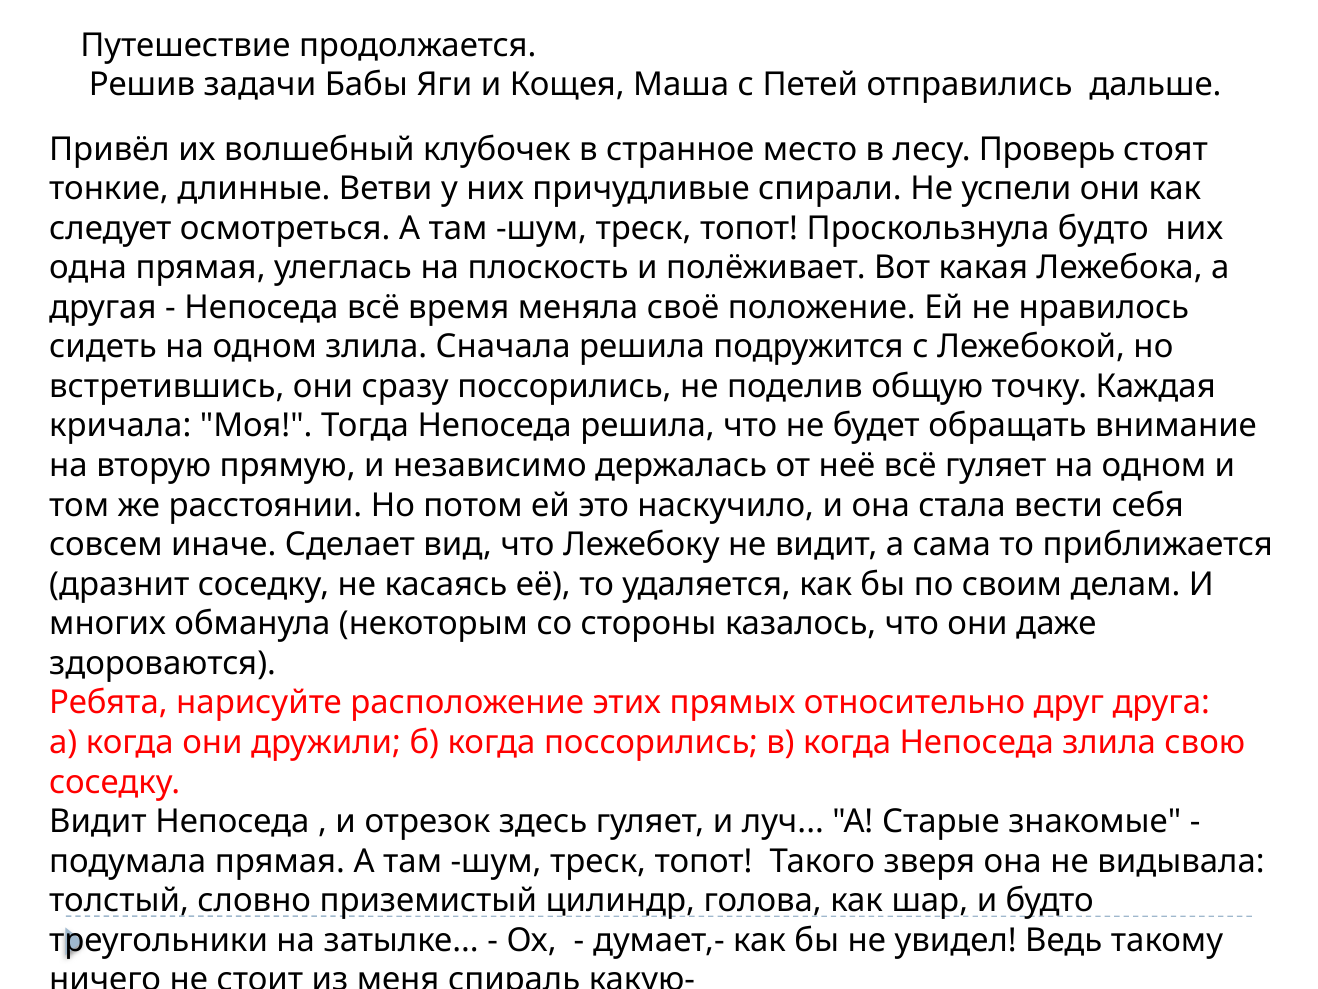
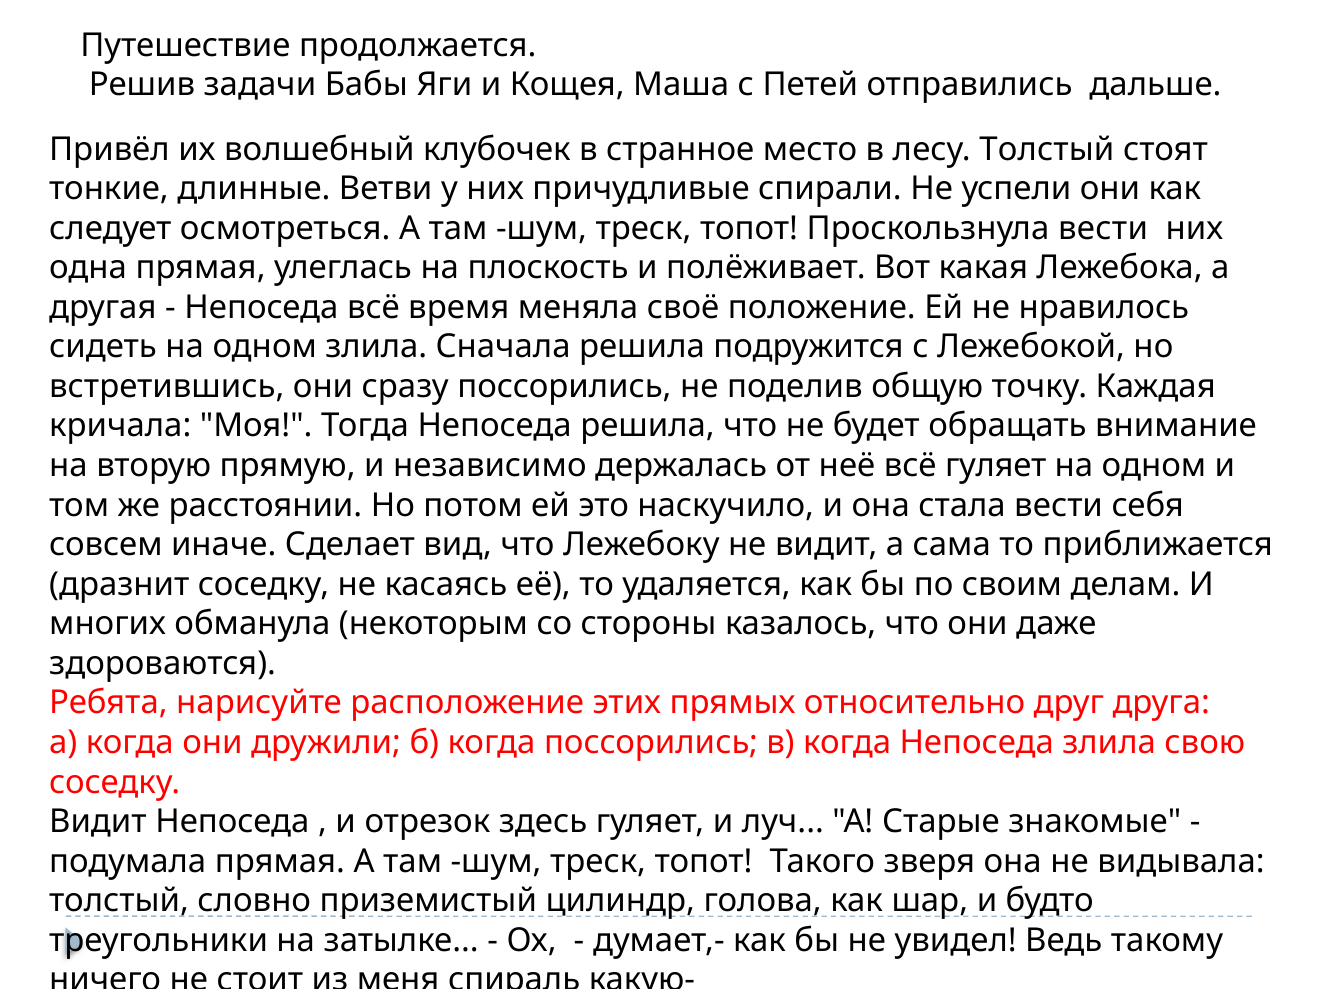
лесу Проверь: Проверь -> Толстый (1047, 149)
Проскользнула будто: будто -> вести (1103, 228)
